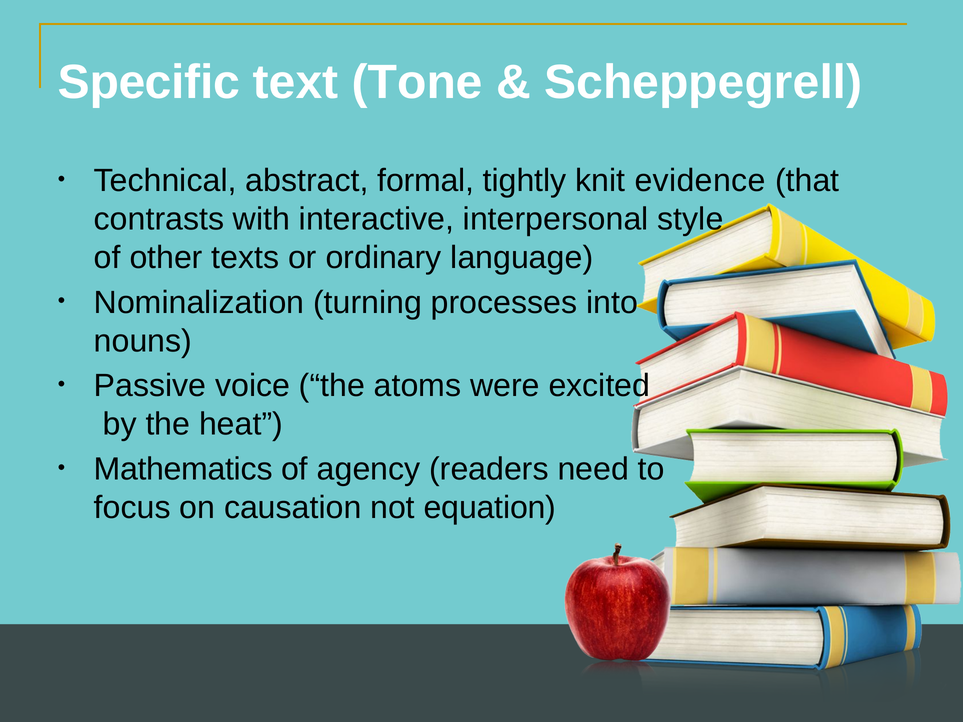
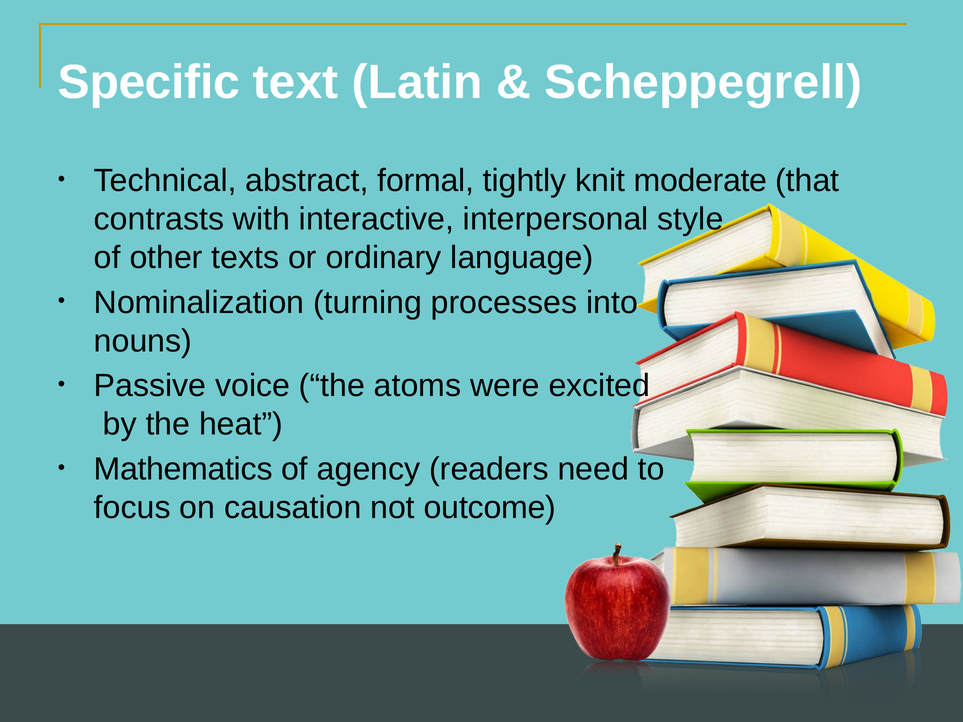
Tone: Tone -> Latin (417, 82)
evidence: evidence -> moderate (700, 181)
equation: equation -> outcome (490, 508)
